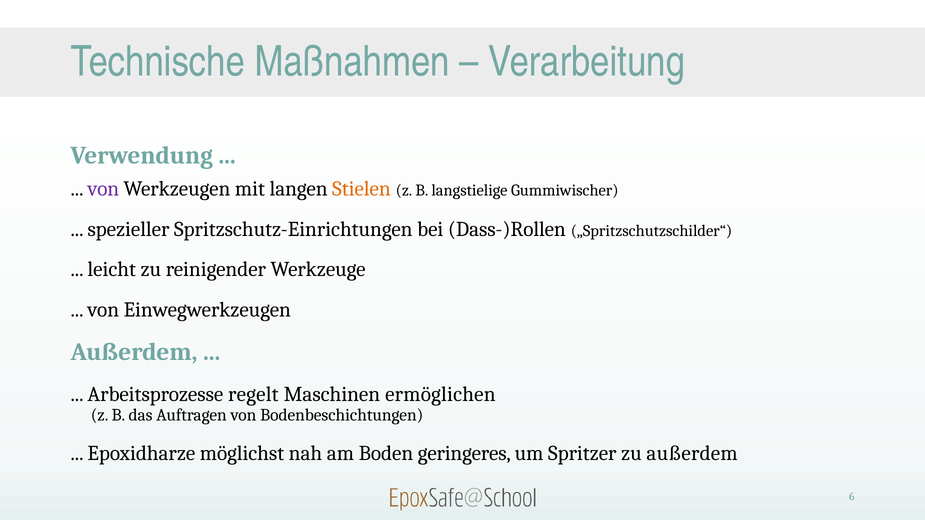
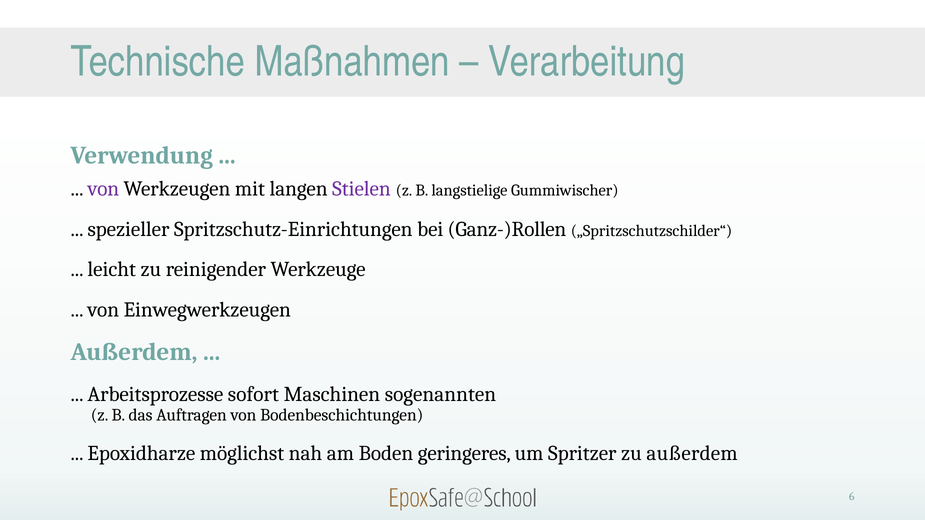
Stielen colour: orange -> purple (361, 189)
Dass-)Rollen: Dass-)Rollen -> Ganz-)Rollen (507, 229)
regelt: regelt -> sofort (253, 394)
ermöglichen: ermöglichen -> sogenannten (440, 394)
